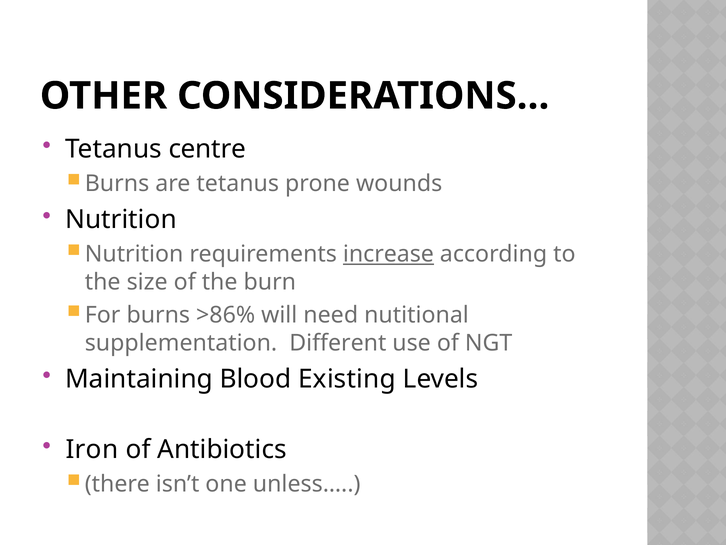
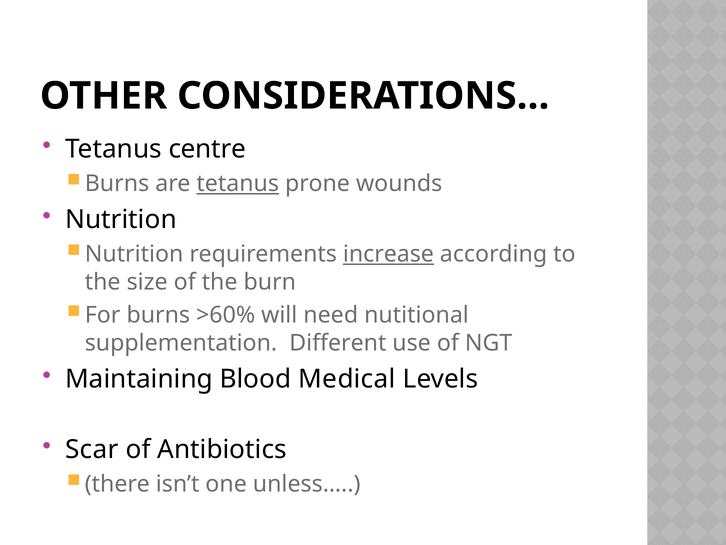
tetanus underline: none -> present (238, 184)
>86%: >86% -> >60% (226, 315)
Existing: Existing -> Medical (347, 379)
Iron: Iron -> Scar (92, 449)
